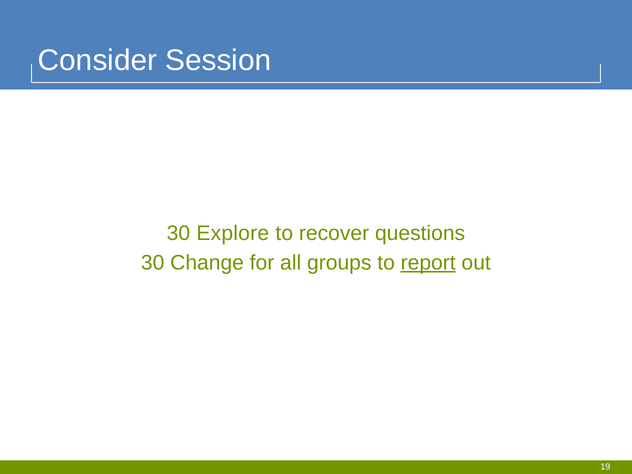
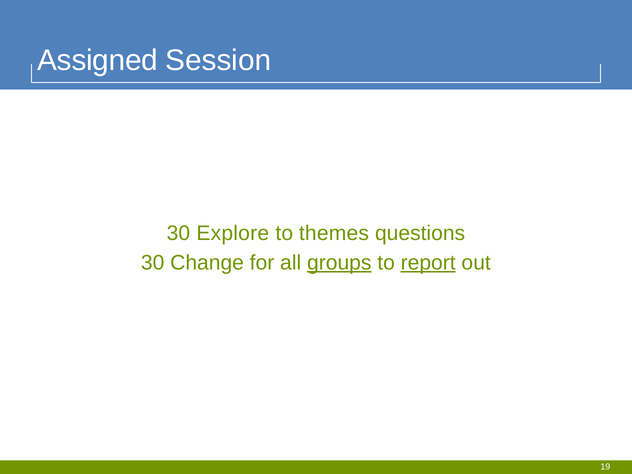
Consider: Consider -> Assigned (98, 61)
recover: recover -> themes (334, 233)
groups underline: none -> present (339, 263)
